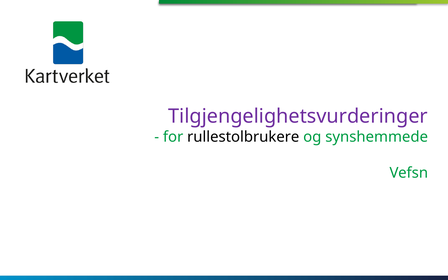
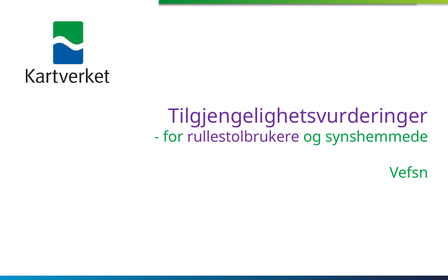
rullestolbrukere colour: black -> purple (243, 137)
